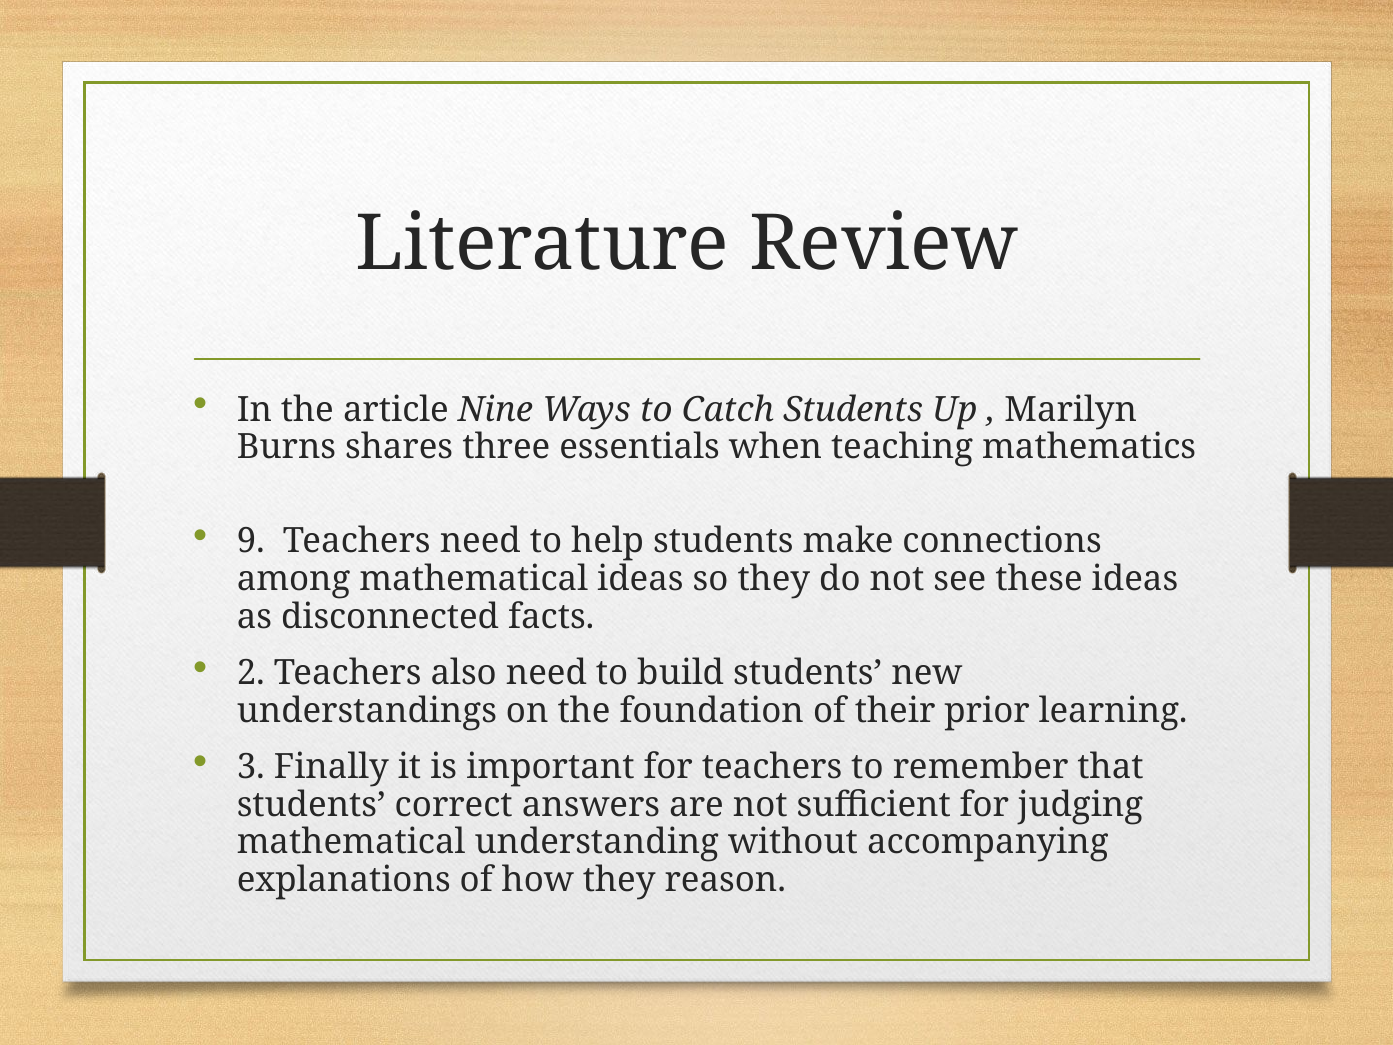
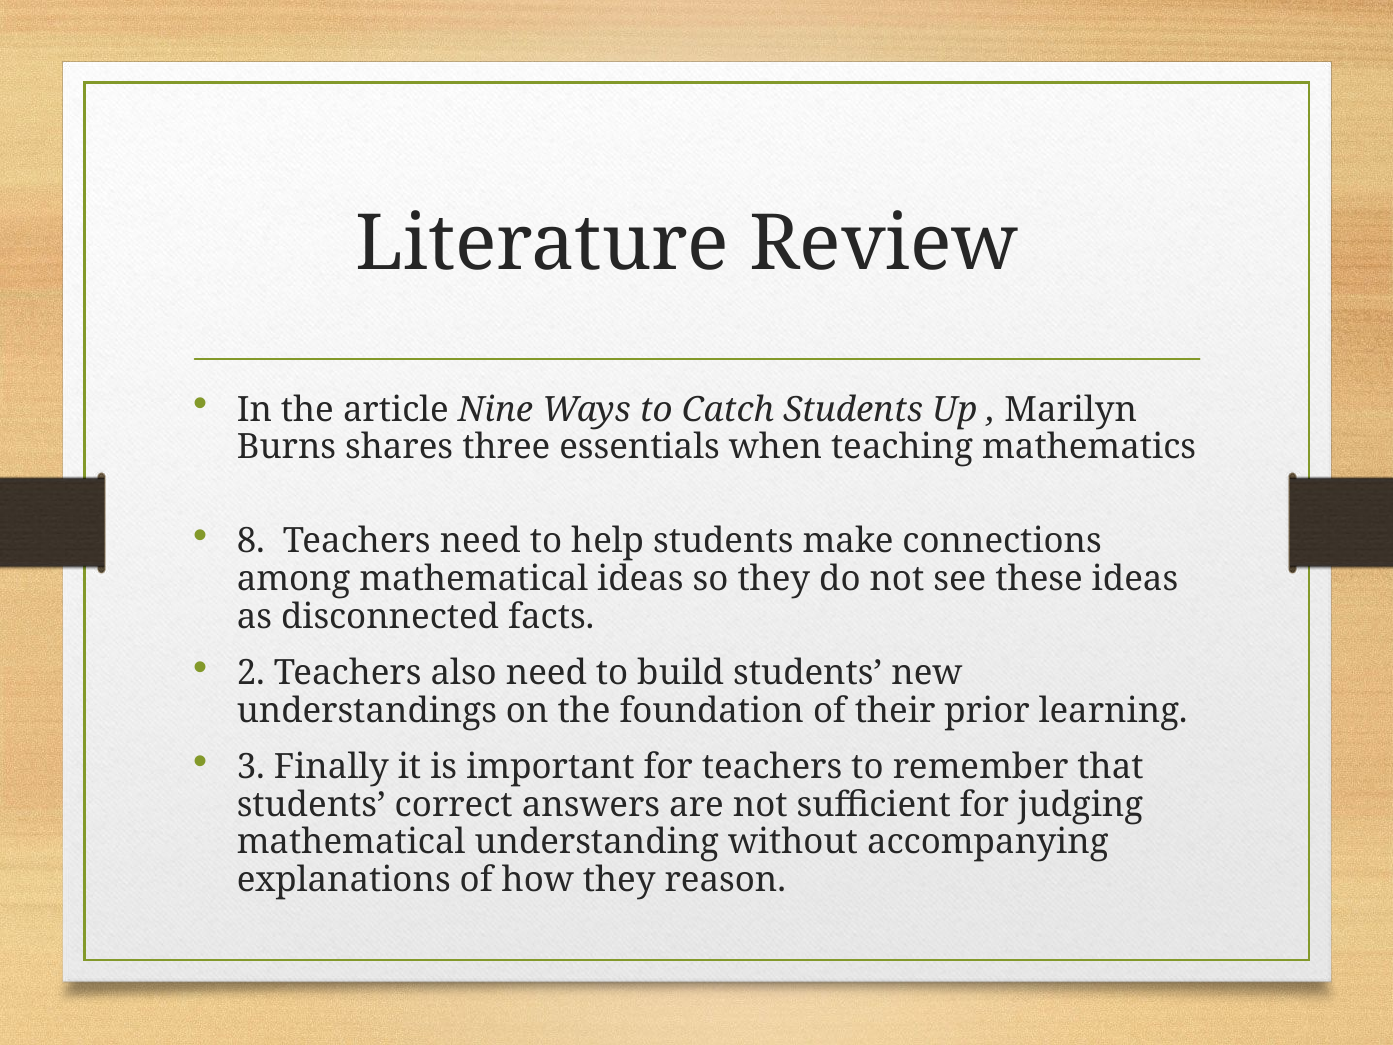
9: 9 -> 8 (251, 541)
